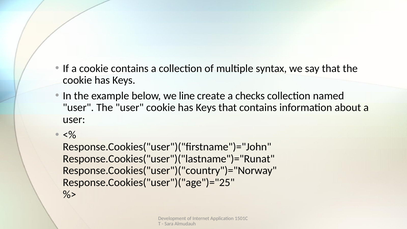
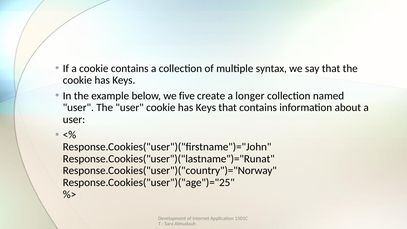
line: line -> five (187, 96)
checks: checks -> longer (250, 96)
